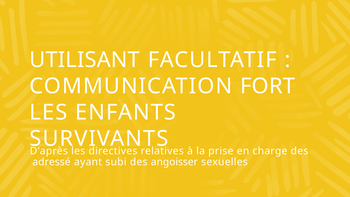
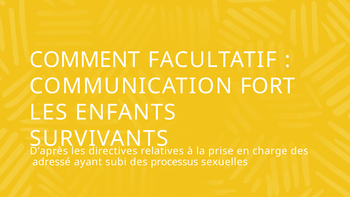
UTILISANT: UTILISANT -> COMMENT (85, 60)
angoisser: angoisser -> processus (174, 162)
